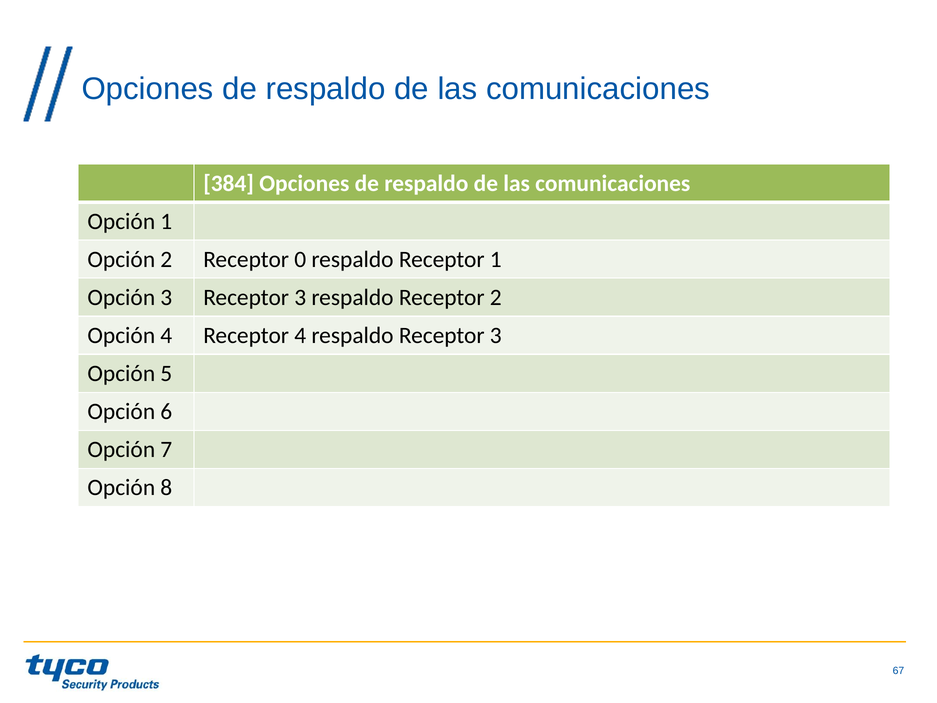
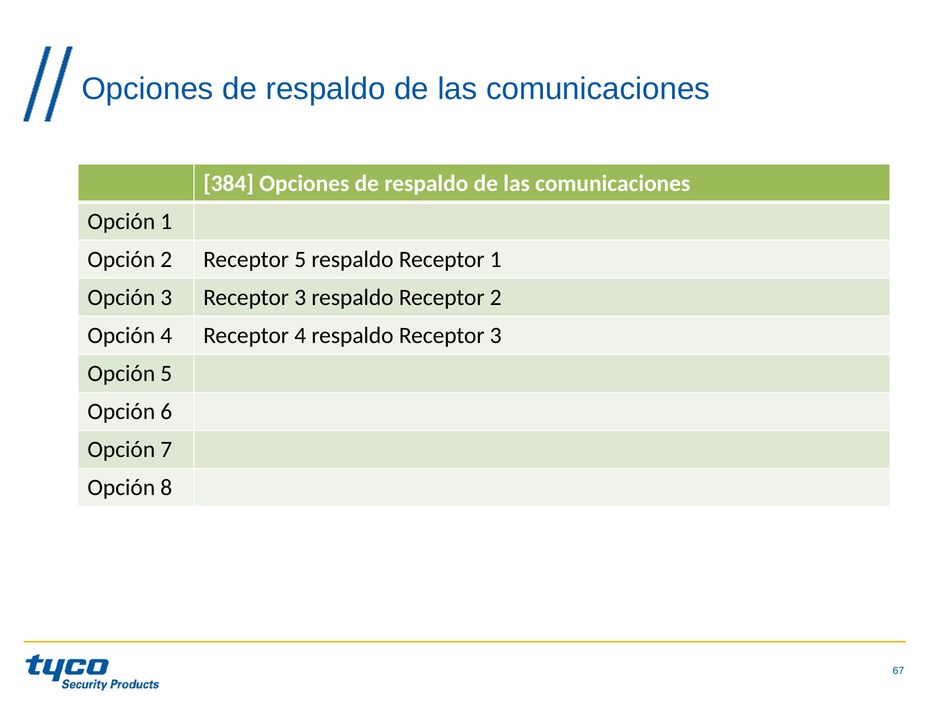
Receptor 0: 0 -> 5 (300, 259)
